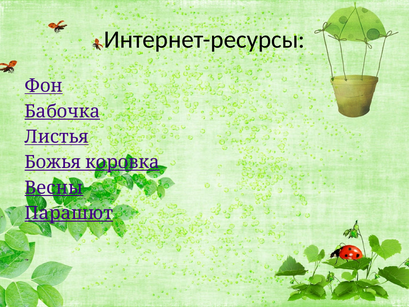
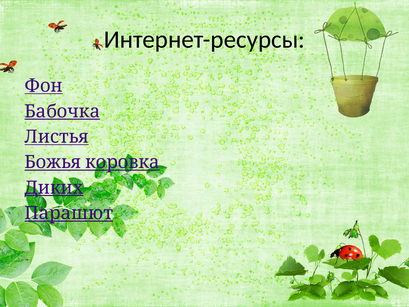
Весны: Весны -> Диких (54, 188)
